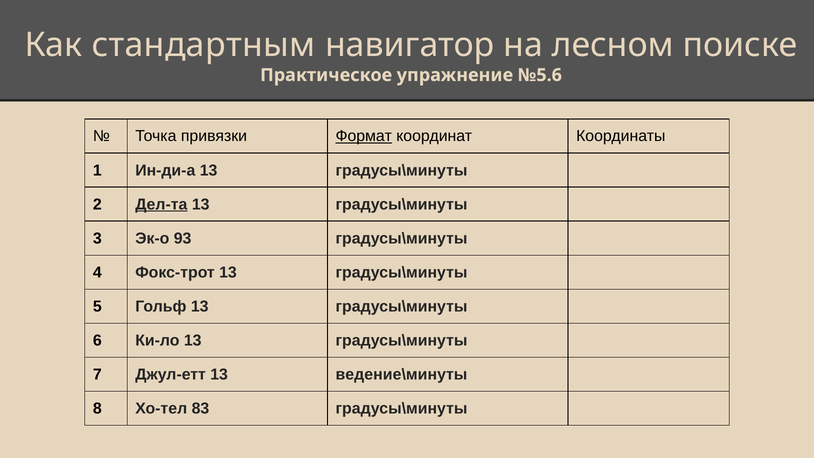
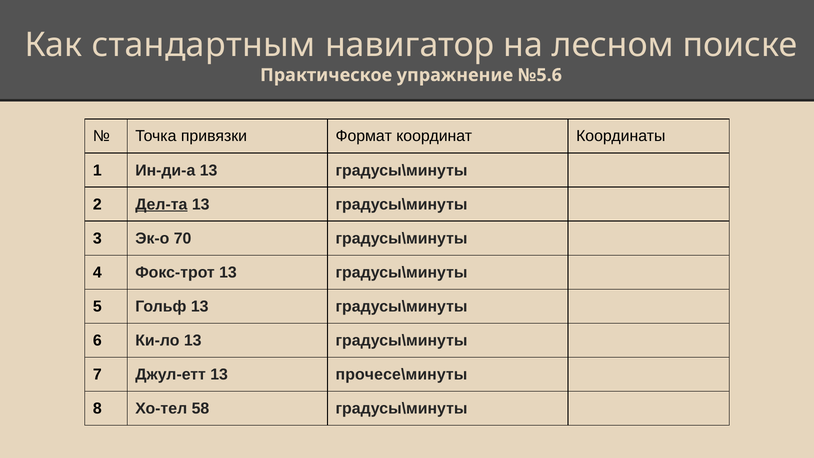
Формат underline: present -> none (364, 136)
93: 93 -> 70 (183, 238)
ведение\минуты: ведение\минуты -> прочесе\минуты (401, 374)
83: 83 -> 58 (200, 408)
